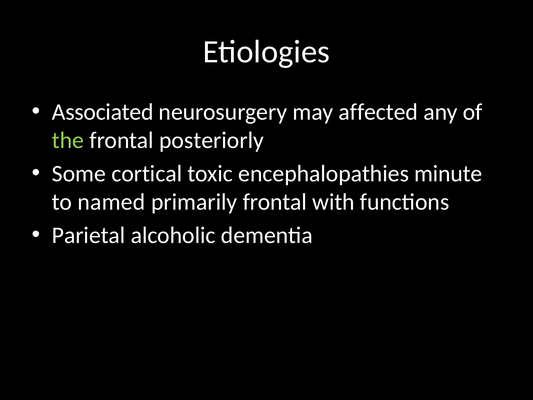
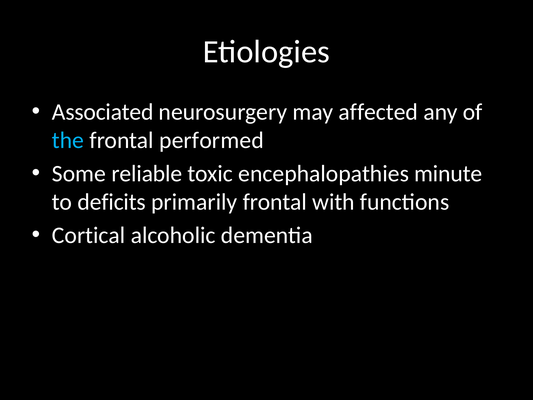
the colour: light green -> light blue (68, 140)
posteriorly: posteriorly -> performed (211, 140)
cortical: cortical -> reliable (147, 173)
named: named -> deficits (112, 202)
Parietal: Parietal -> Cortical (89, 235)
